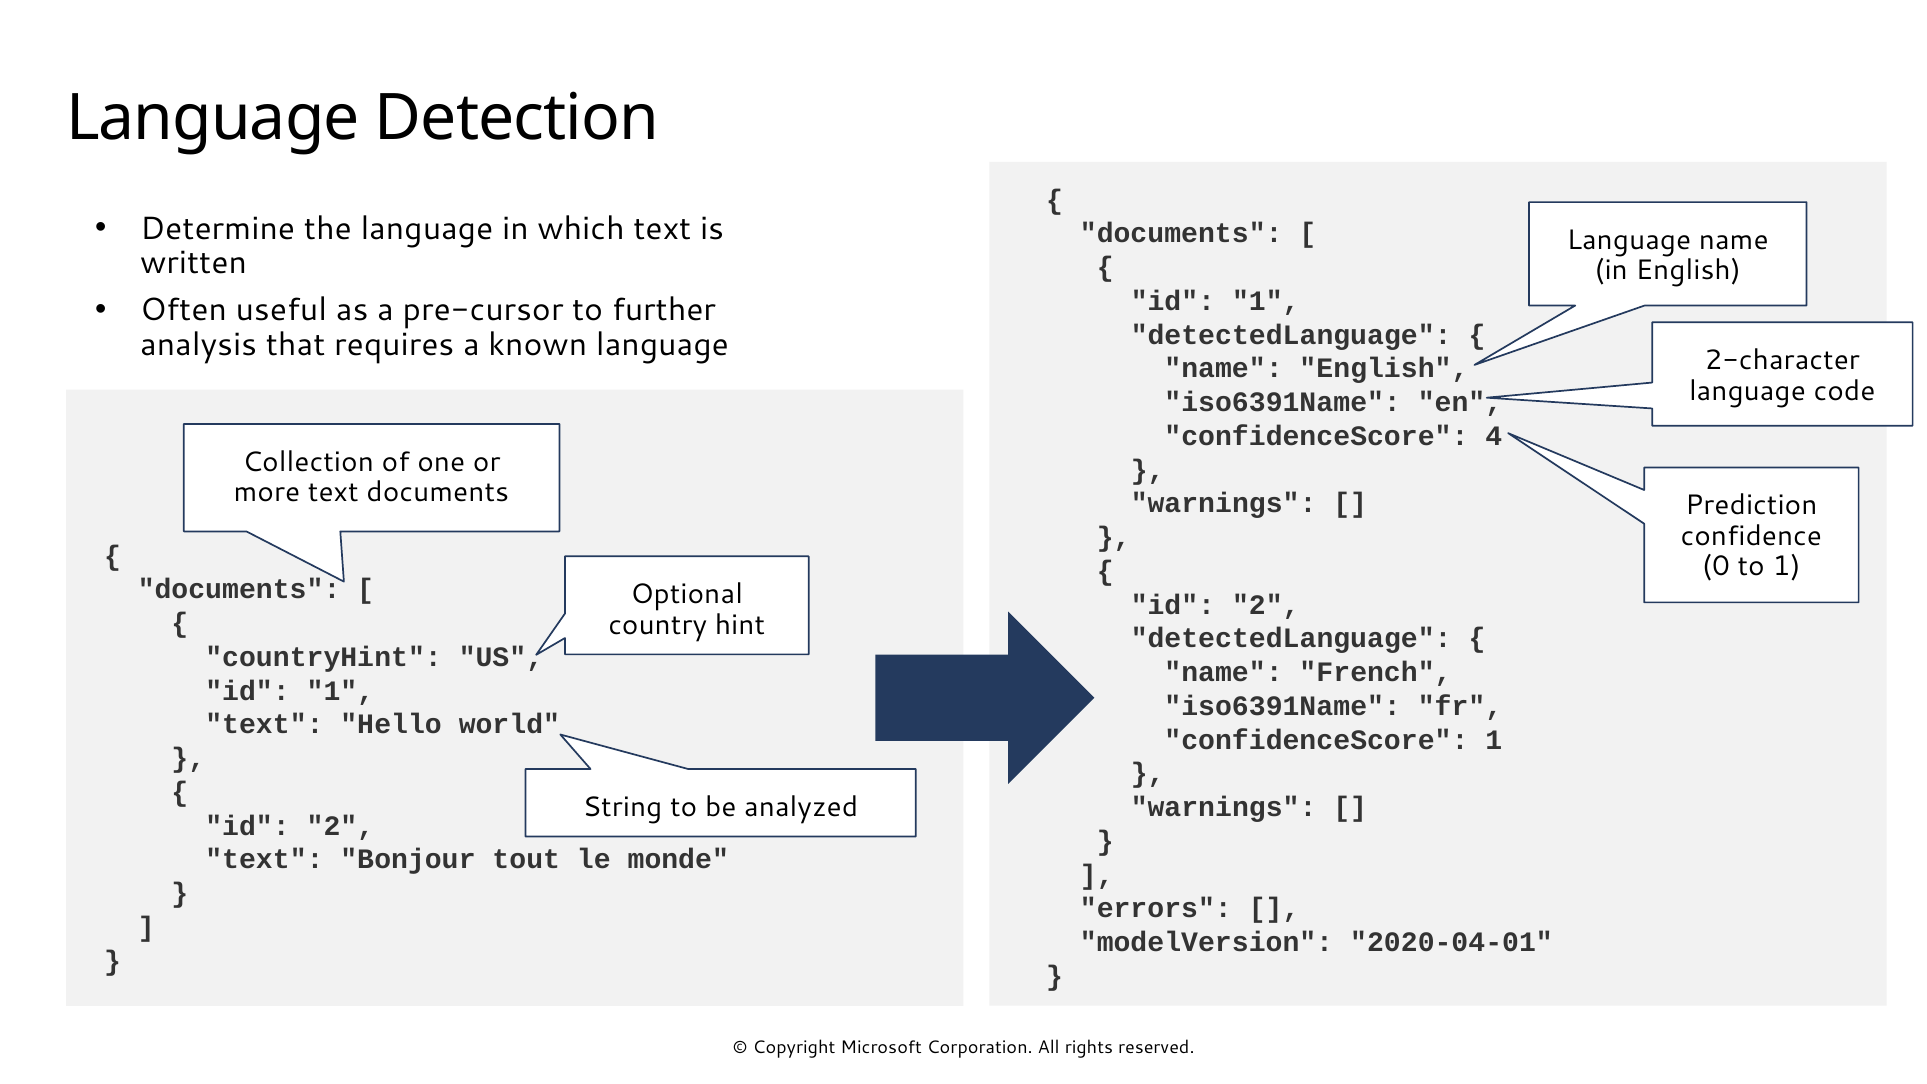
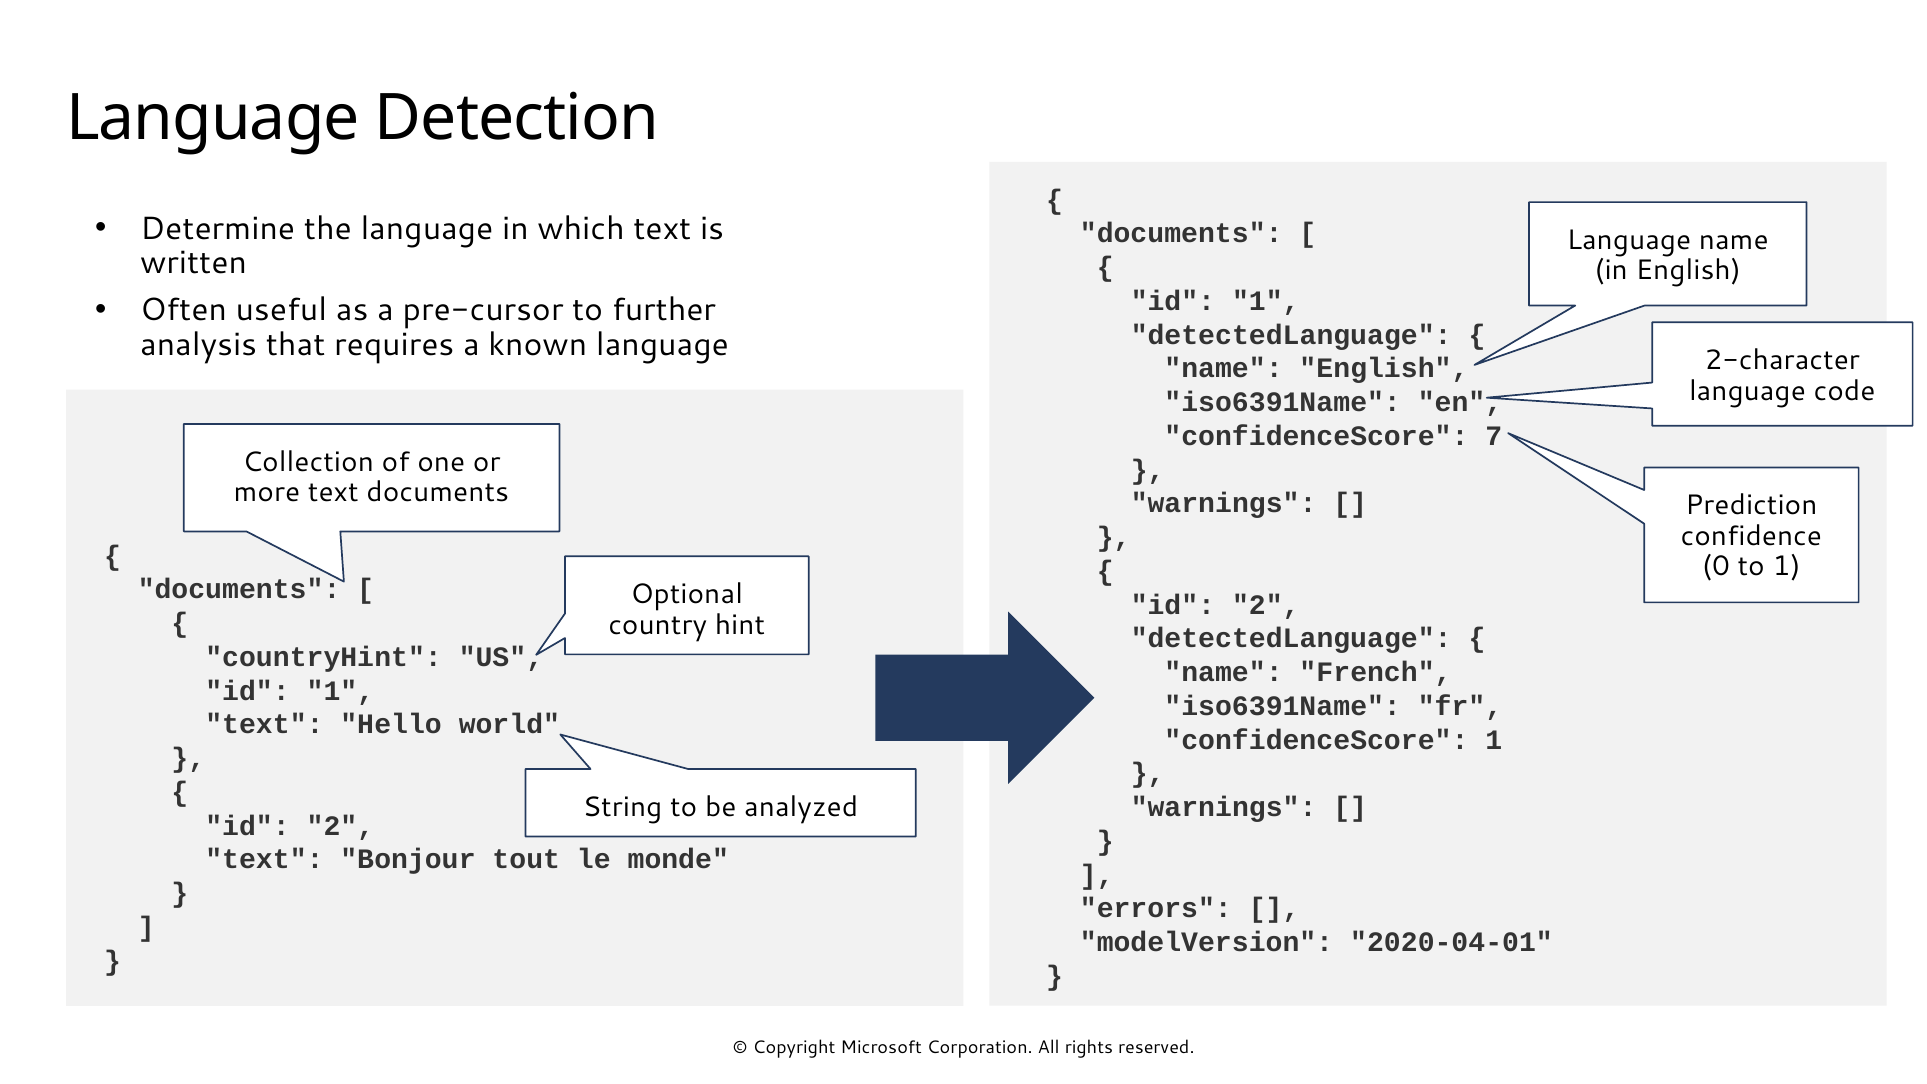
4: 4 -> 7 (1494, 436)
